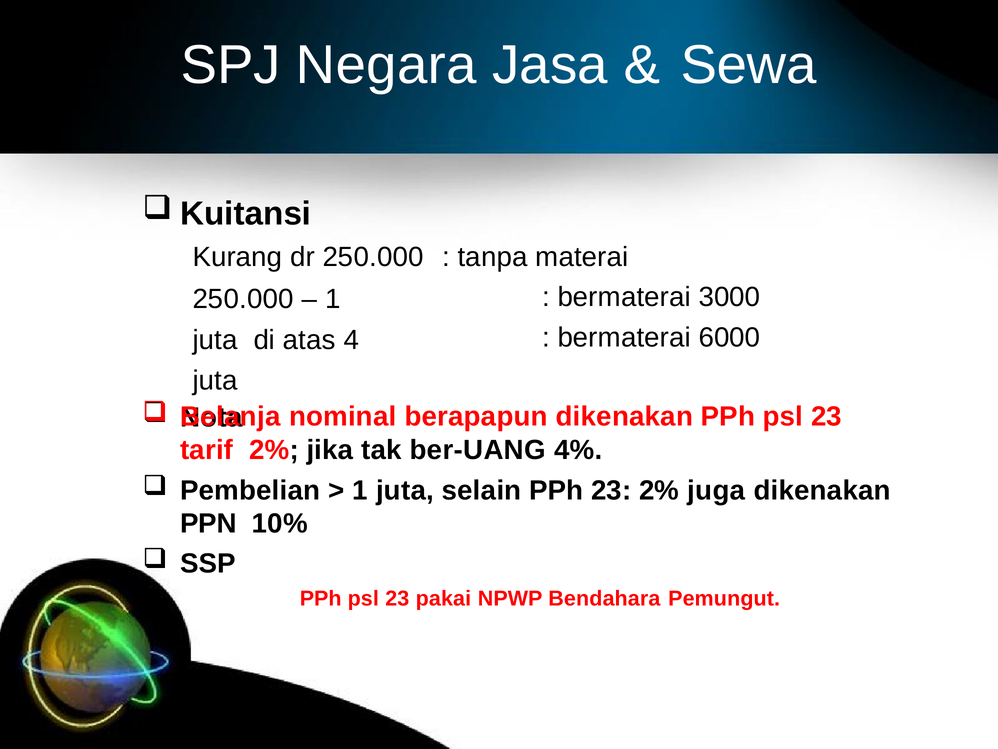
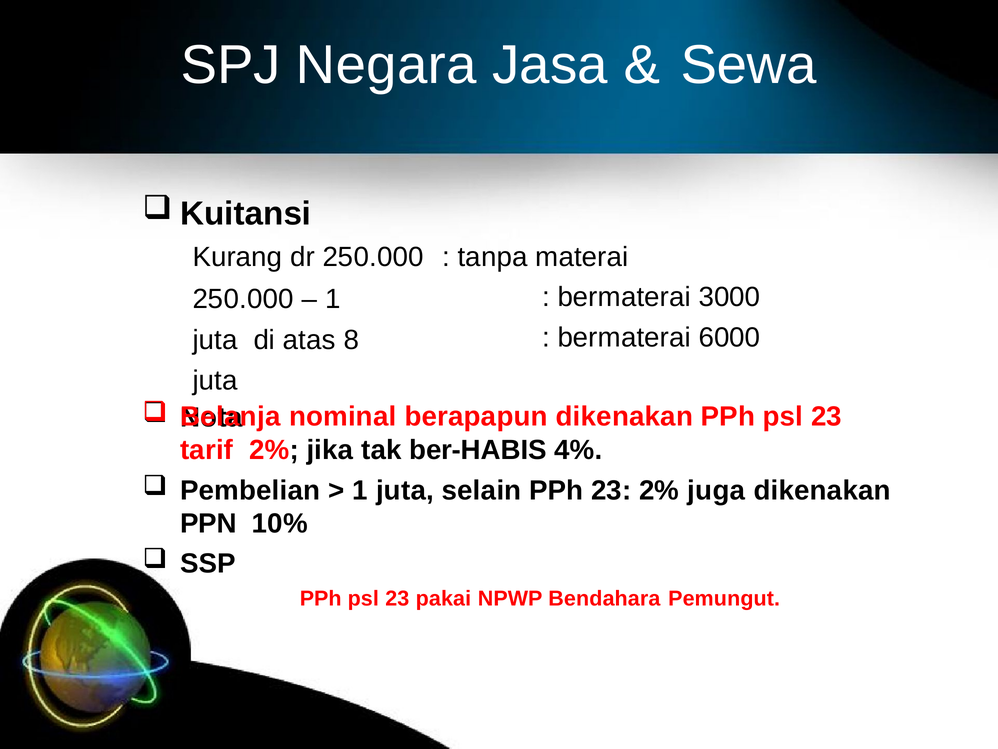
4: 4 -> 8 (352, 340)
ber-UANG: ber-UANG -> ber-HABIS (478, 450)
